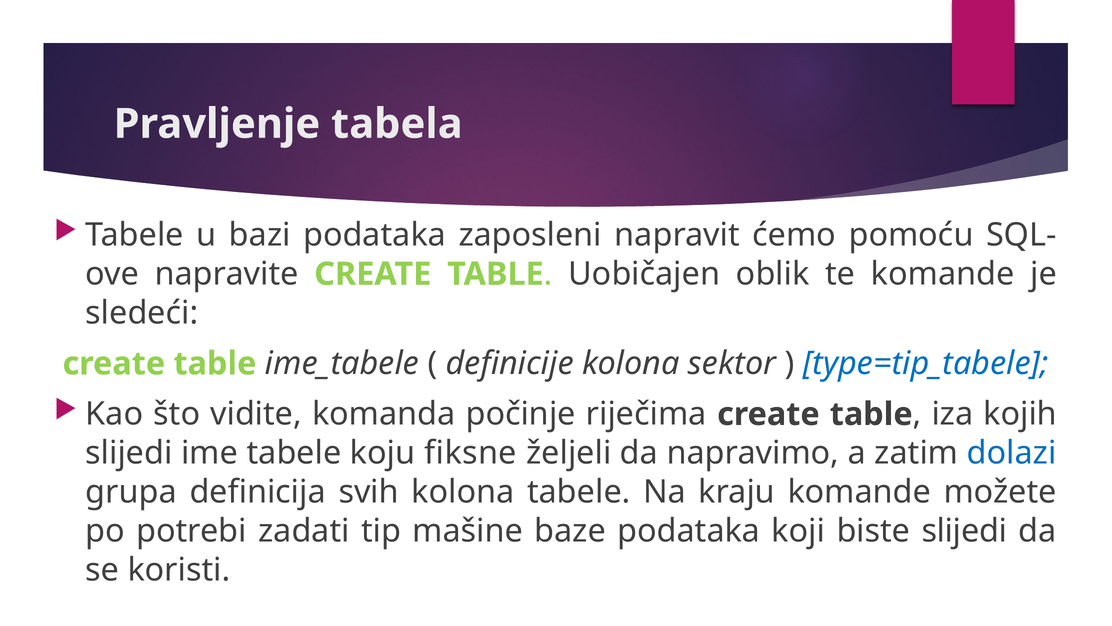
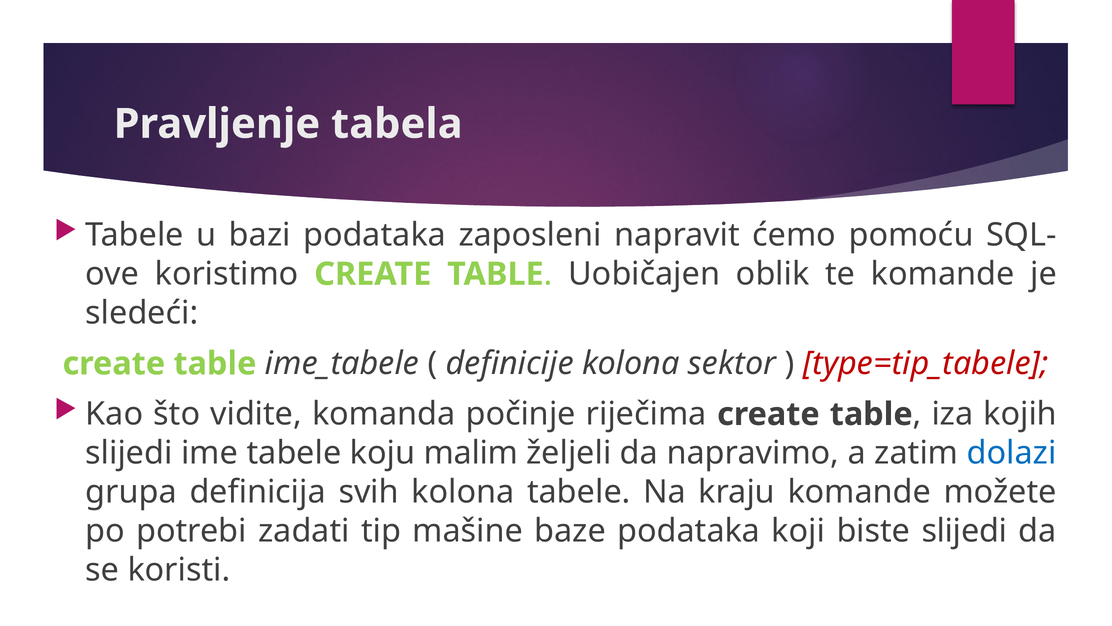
napravite: napravite -> koristimo (227, 274)
type=tip_tabele colour: blue -> red (926, 363)
fiksne: fiksne -> malim (471, 453)
